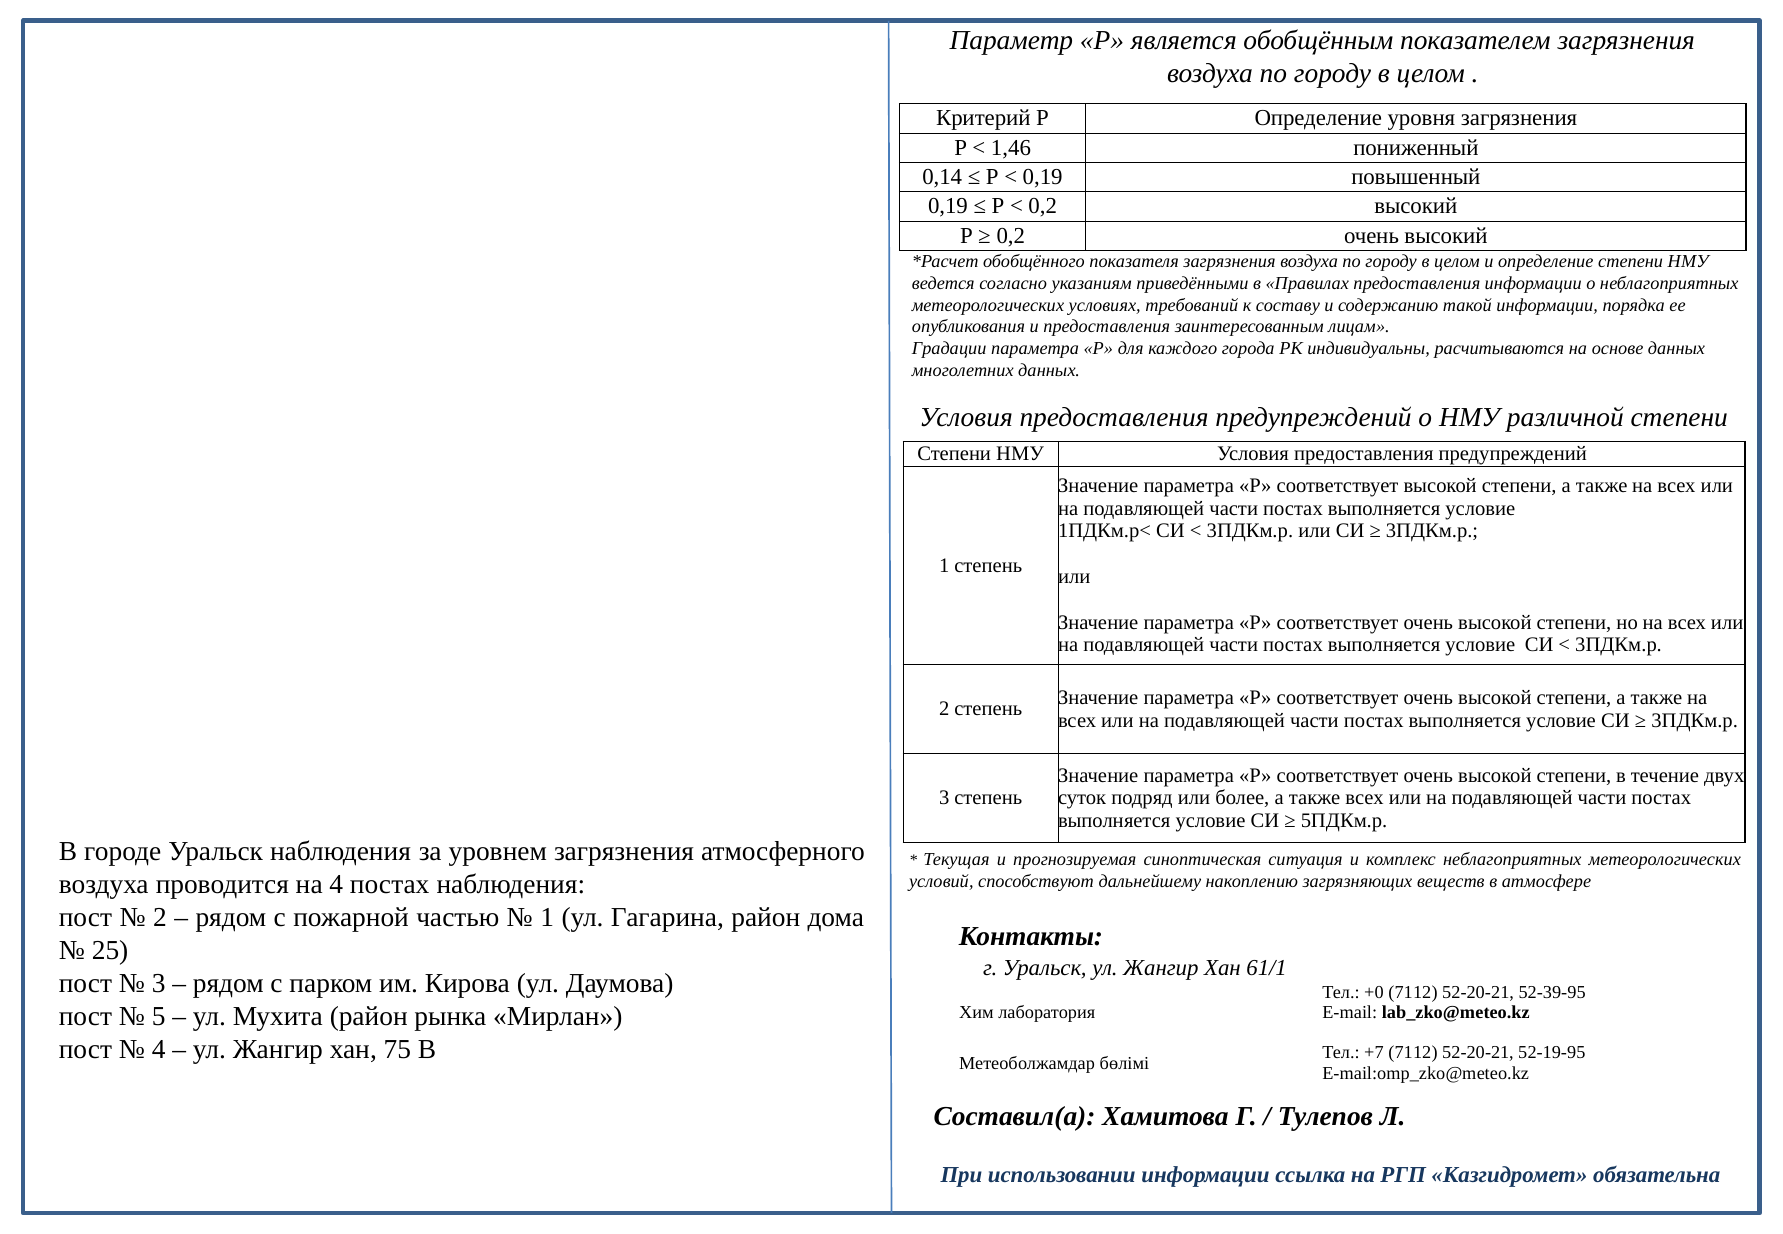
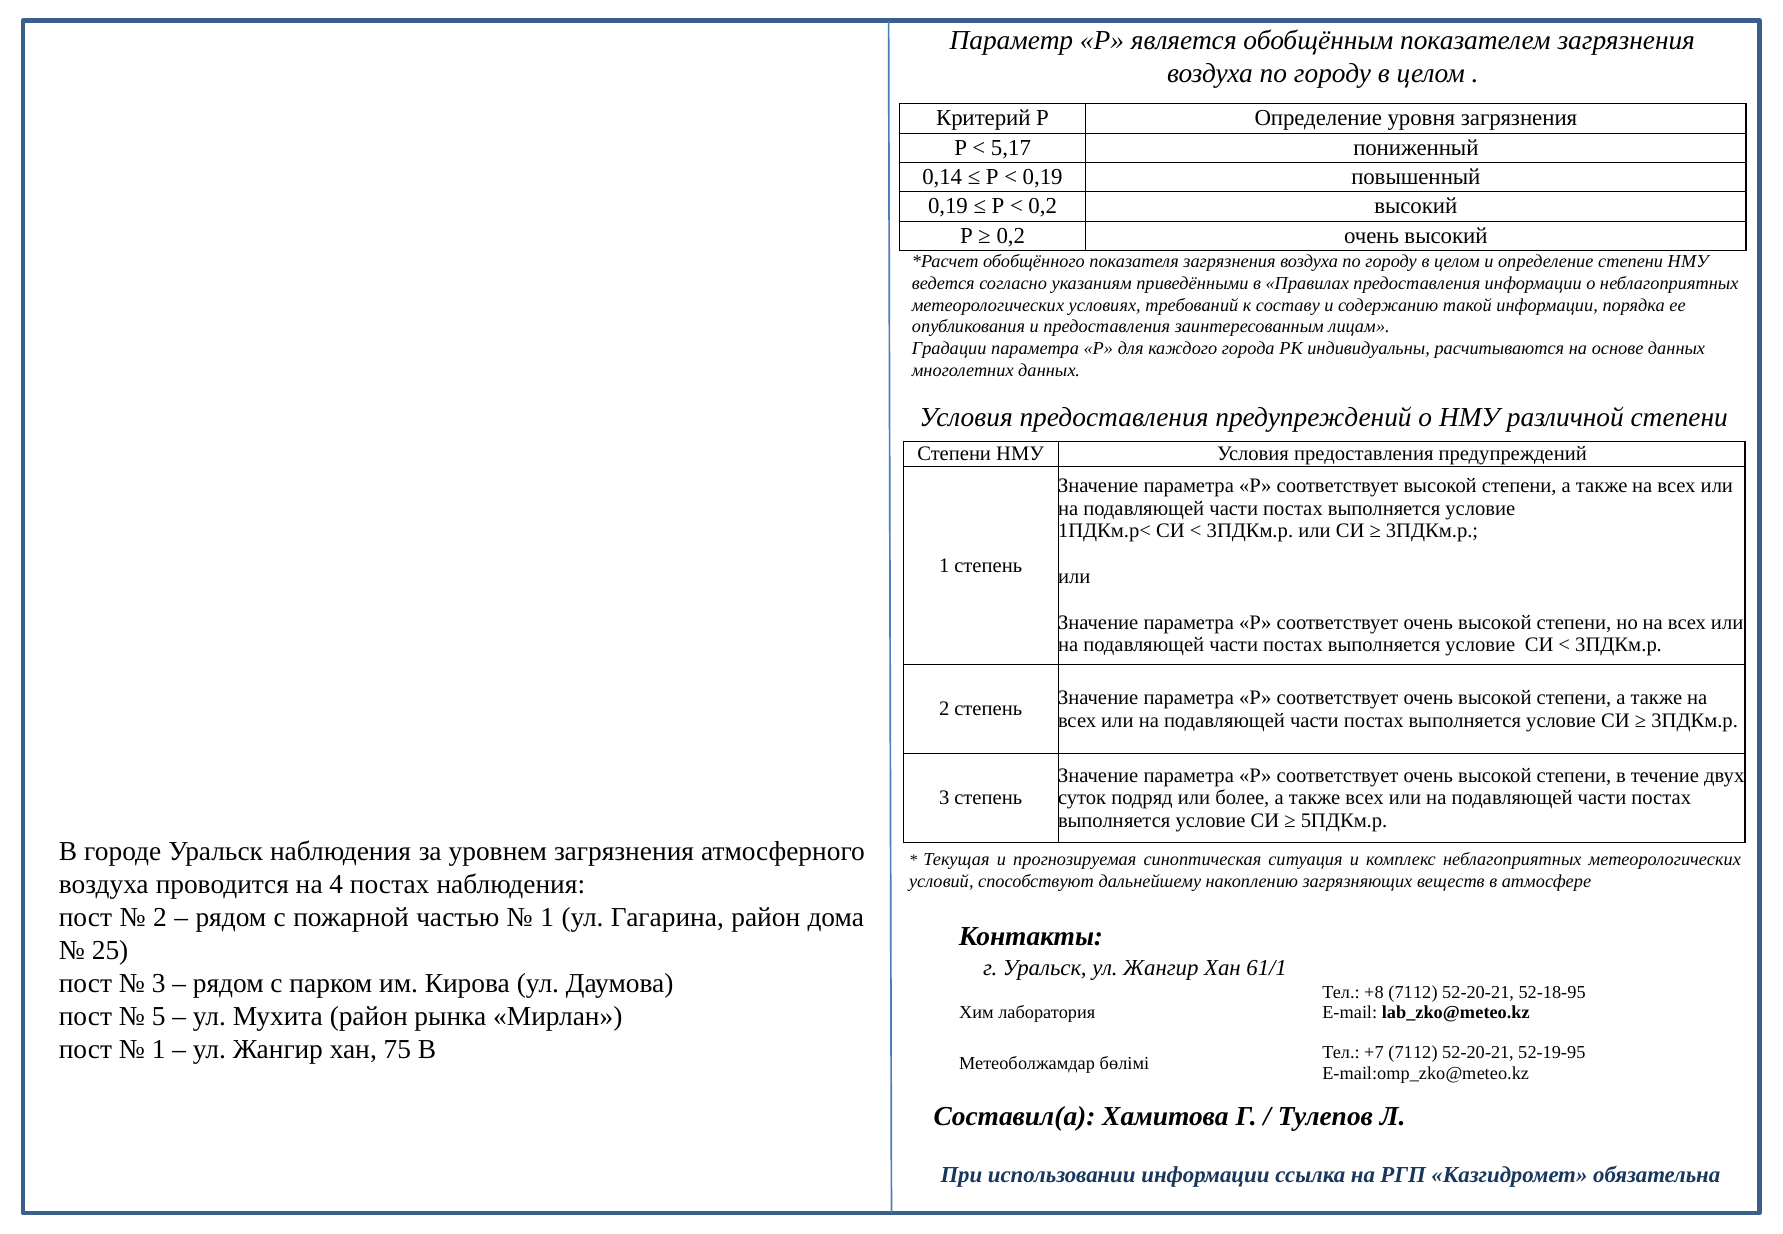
1,46: 1,46 -> 5,17 (1011, 148)
+0: +0 -> +8 (1374, 993)
52-39-95: 52-39-95 -> 52-18-95 (1552, 993)
4: 4 -> 1 (159, 1050)
